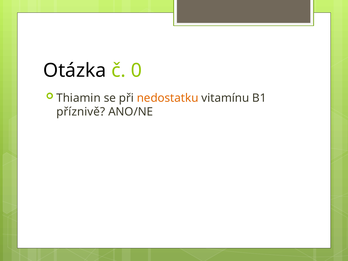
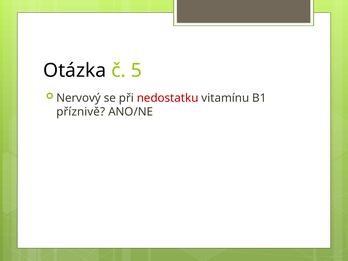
0: 0 -> 5 (136, 71)
Thiamin: Thiamin -> Nervový (79, 98)
nedostatku colour: orange -> red (168, 98)
